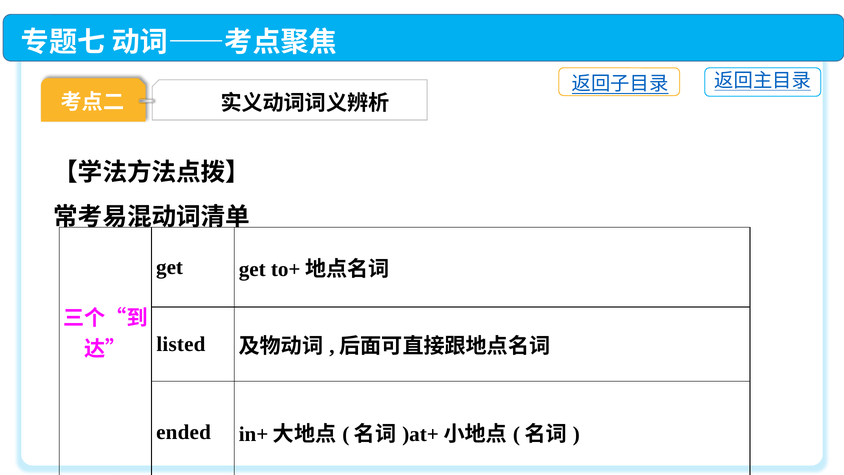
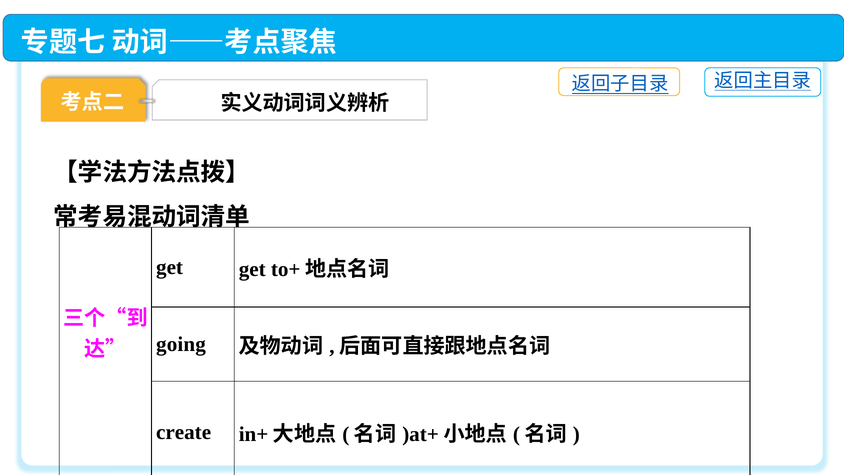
listed: listed -> going (181, 344)
ended: ended -> create (184, 432)
